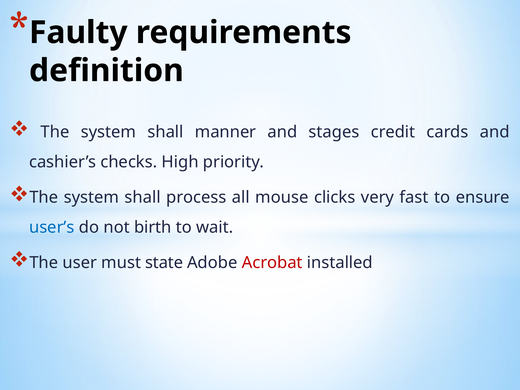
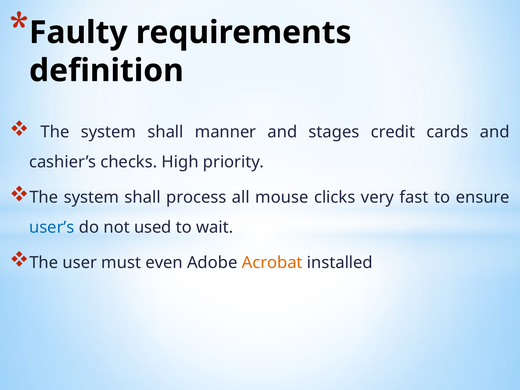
birth: birth -> used (153, 227)
state: state -> even (164, 263)
Acrobat colour: red -> orange (272, 263)
